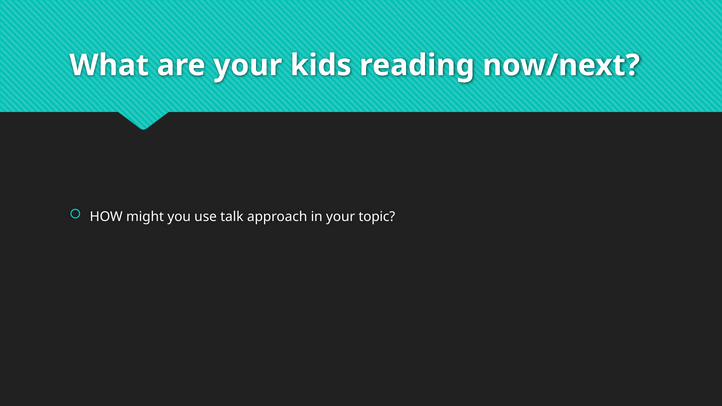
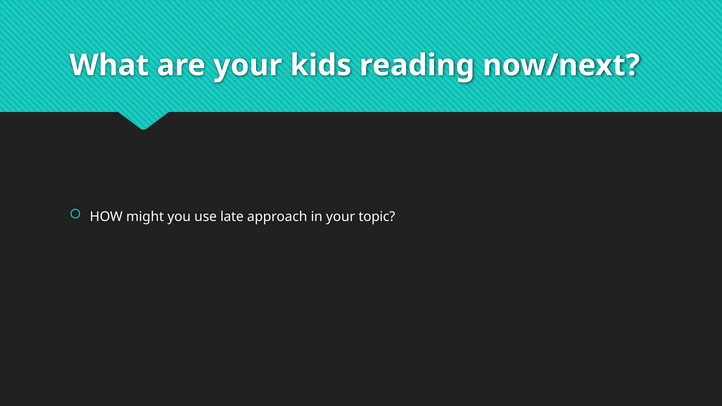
talk: talk -> late (232, 217)
